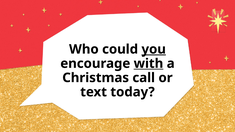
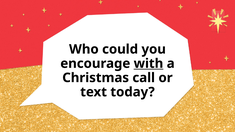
you underline: present -> none (154, 49)
